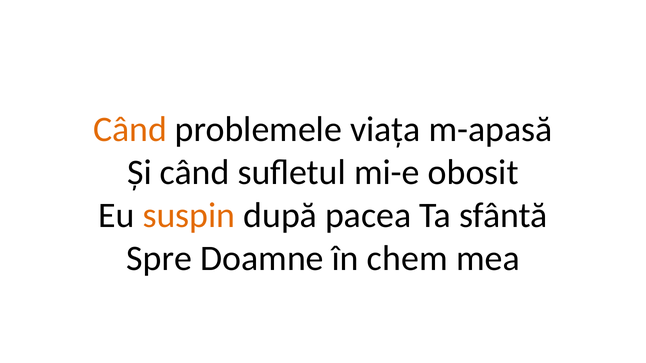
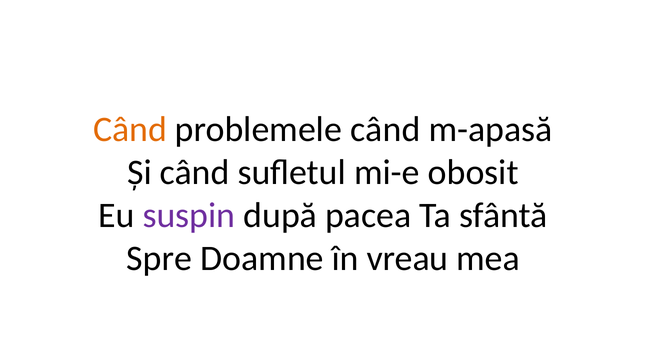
problemele viața: viața -> când (385, 129)
suspin colour: orange -> purple (189, 215)
chem: chem -> vreau (408, 258)
